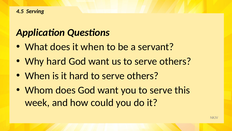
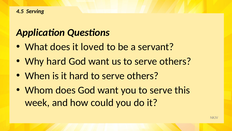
it when: when -> loved (92, 47)
